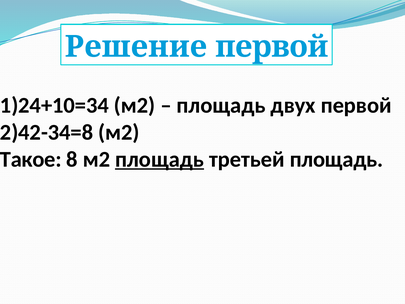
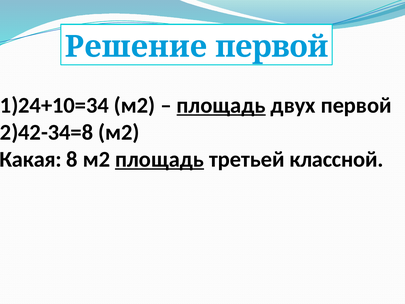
площадь underline: none -> present (221, 105)
Такое: Такое -> Какая (31, 159)
третьей площадь: площадь -> классной (336, 159)
